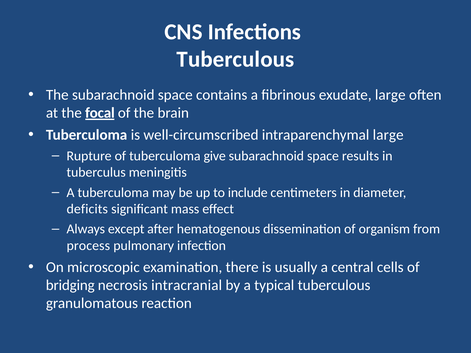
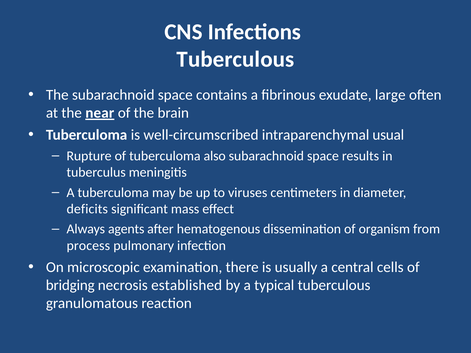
focal: focal -> near (100, 113)
intraparenchymal large: large -> usual (388, 135)
give: give -> also (215, 156)
include: include -> viruses (248, 193)
except: except -> agents (126, 229)
intracranial: intracranial -> established (187, 285)
